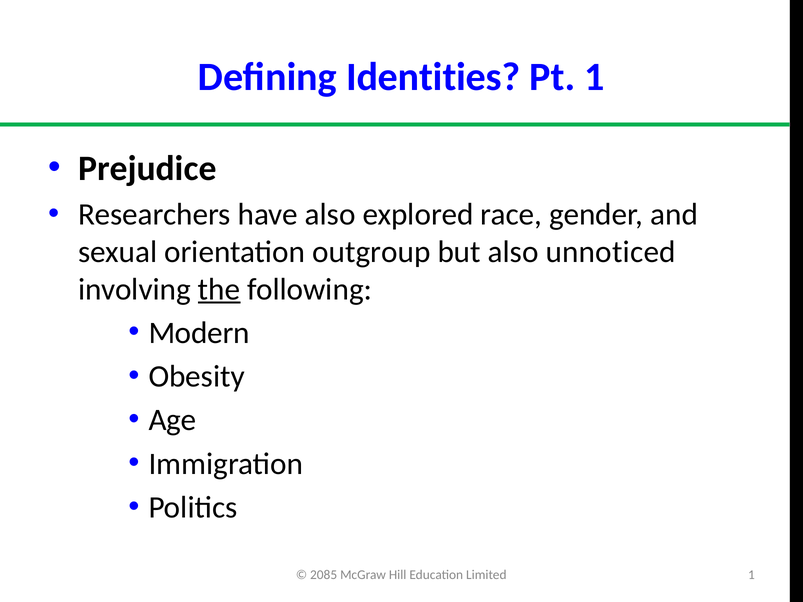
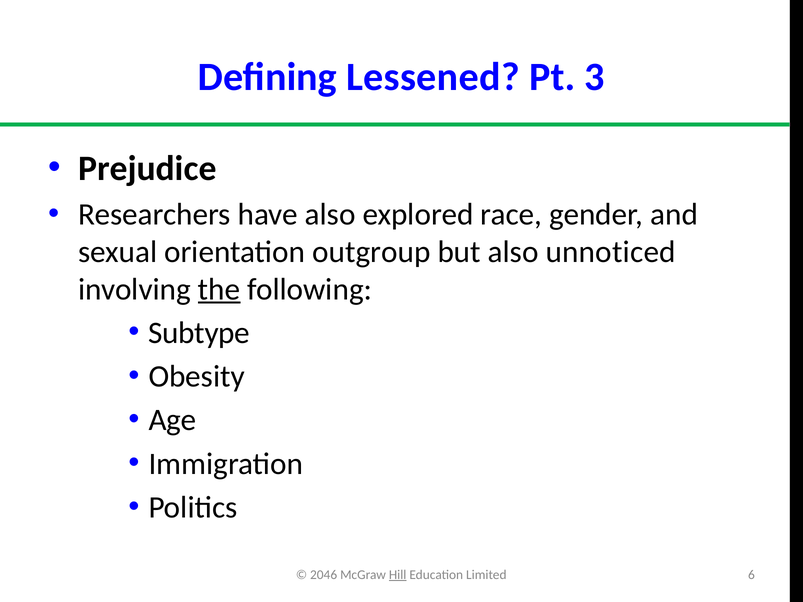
Identities: Identities -> Lessened (433, 77)
Pt 1: 1 -> 3 (595, 77)
Modern: Modern -> Subtype (199, 333)
2085: 2085 -> 2046 (324, 575)
Hill underline: none -> present (398, 575)
Limited 1: 1 -> 6 (752, 575)
